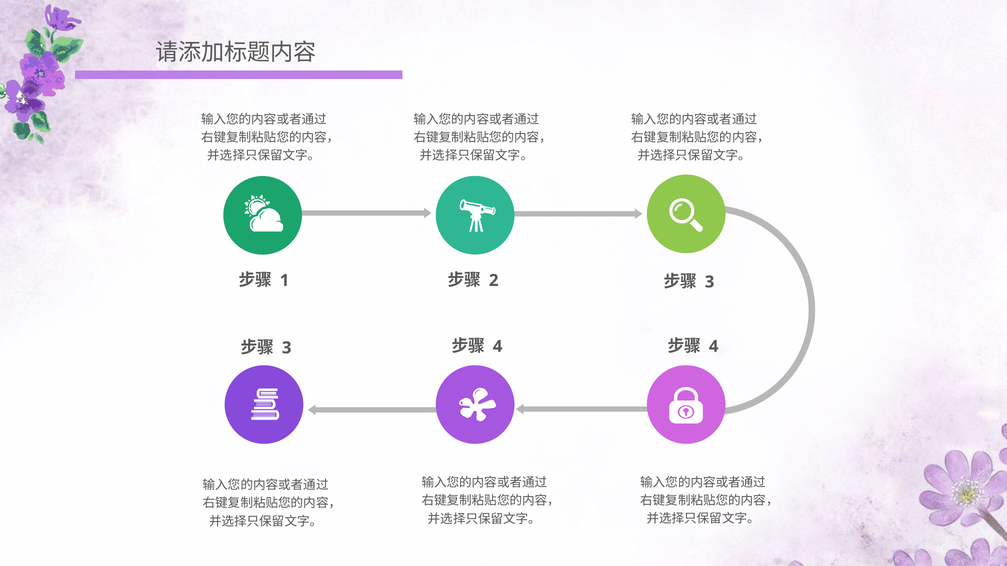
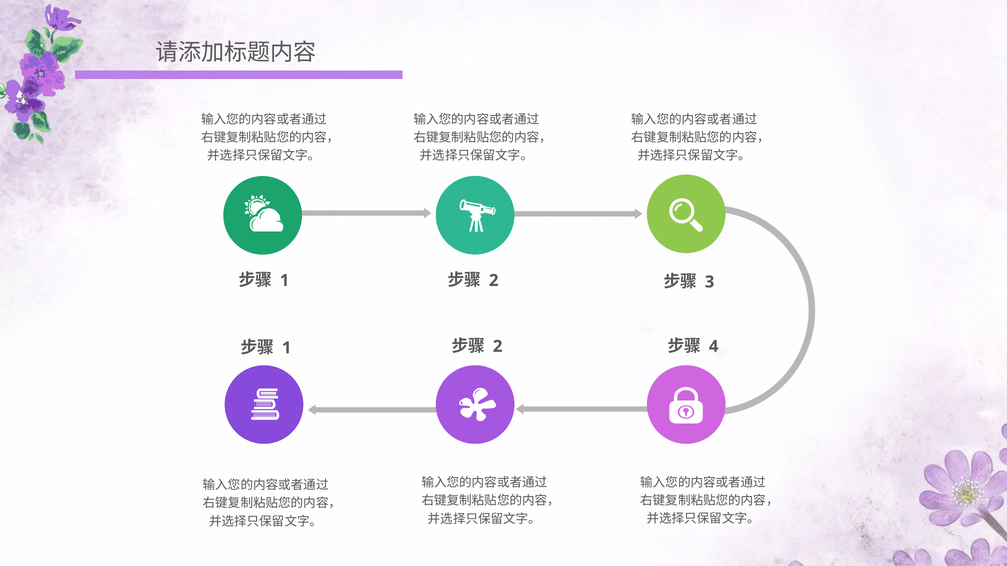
3: 3 -> 1 (287, 348)
4: 4 -> 2 (498, 347)
